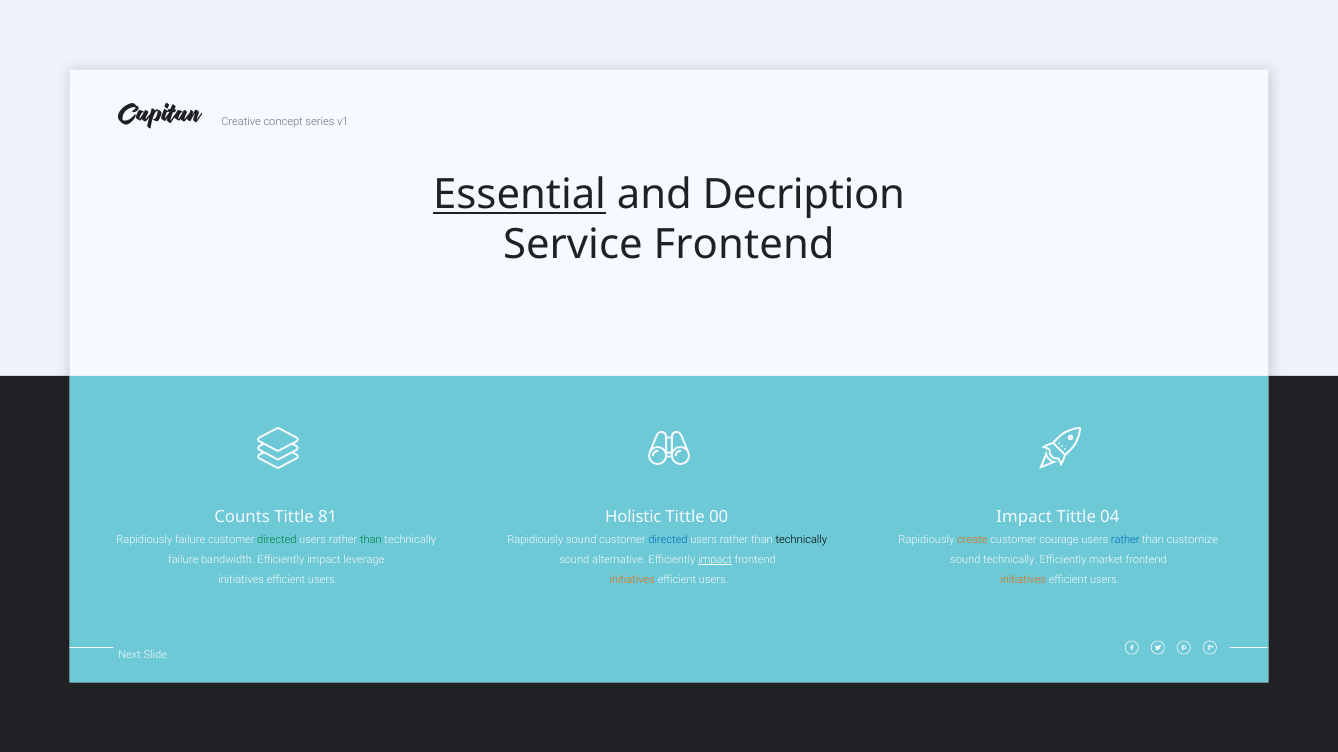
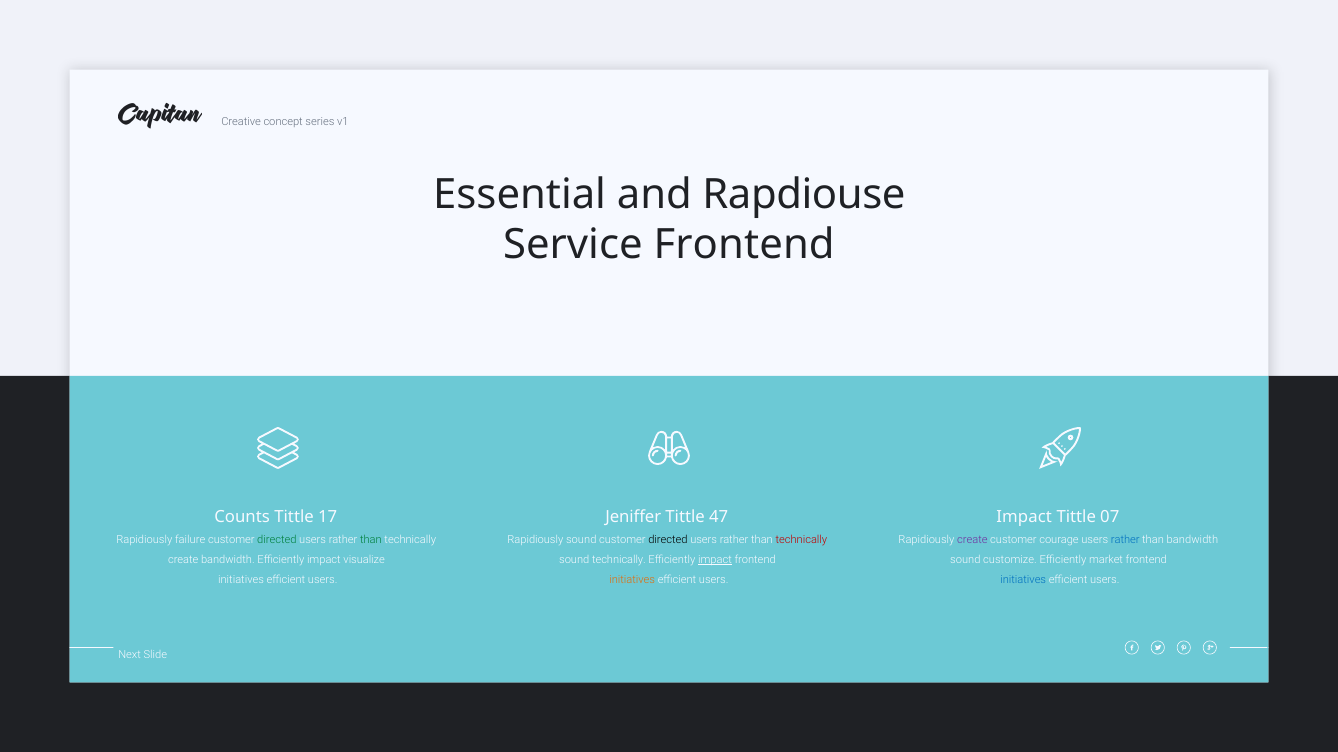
Essential underline: present -> none (520, 195)
Decription: Decription -> Rapdiouse (804, 195)
81: 81 -> 17 (328, 517)
Holistic: Holistic -> Jeniffer (633, 517)
00: 00 -> 47 (719, 517)
04: 04 -> 07 (1110, 517)
directed colour: blue -> black (668, 540)
technically colour: black -> red (801, 540)
create colour: orange -> purple (972, 540)
than customize: customize -> bandwidth (1192, 540)
failure: failure -> create (183, 560)
leverage: leverage -> visualize (364, 560)
sound alternative: alternative -> technically (619, 560)
sound technically: technically -> customize (1010, 560)
initiatives colour: orange -> blue (1023, 581)
